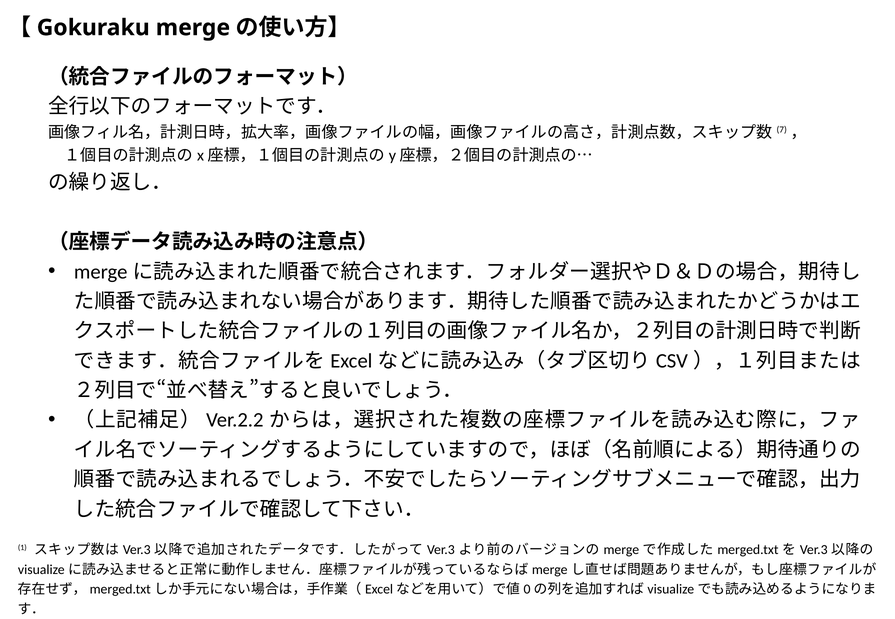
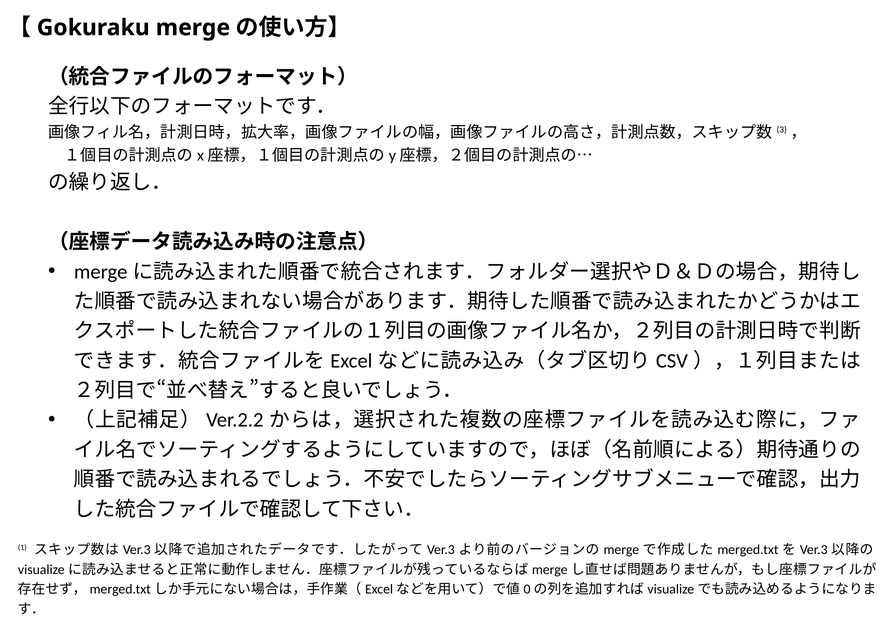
7: 7 -> 3 (782, 130)
